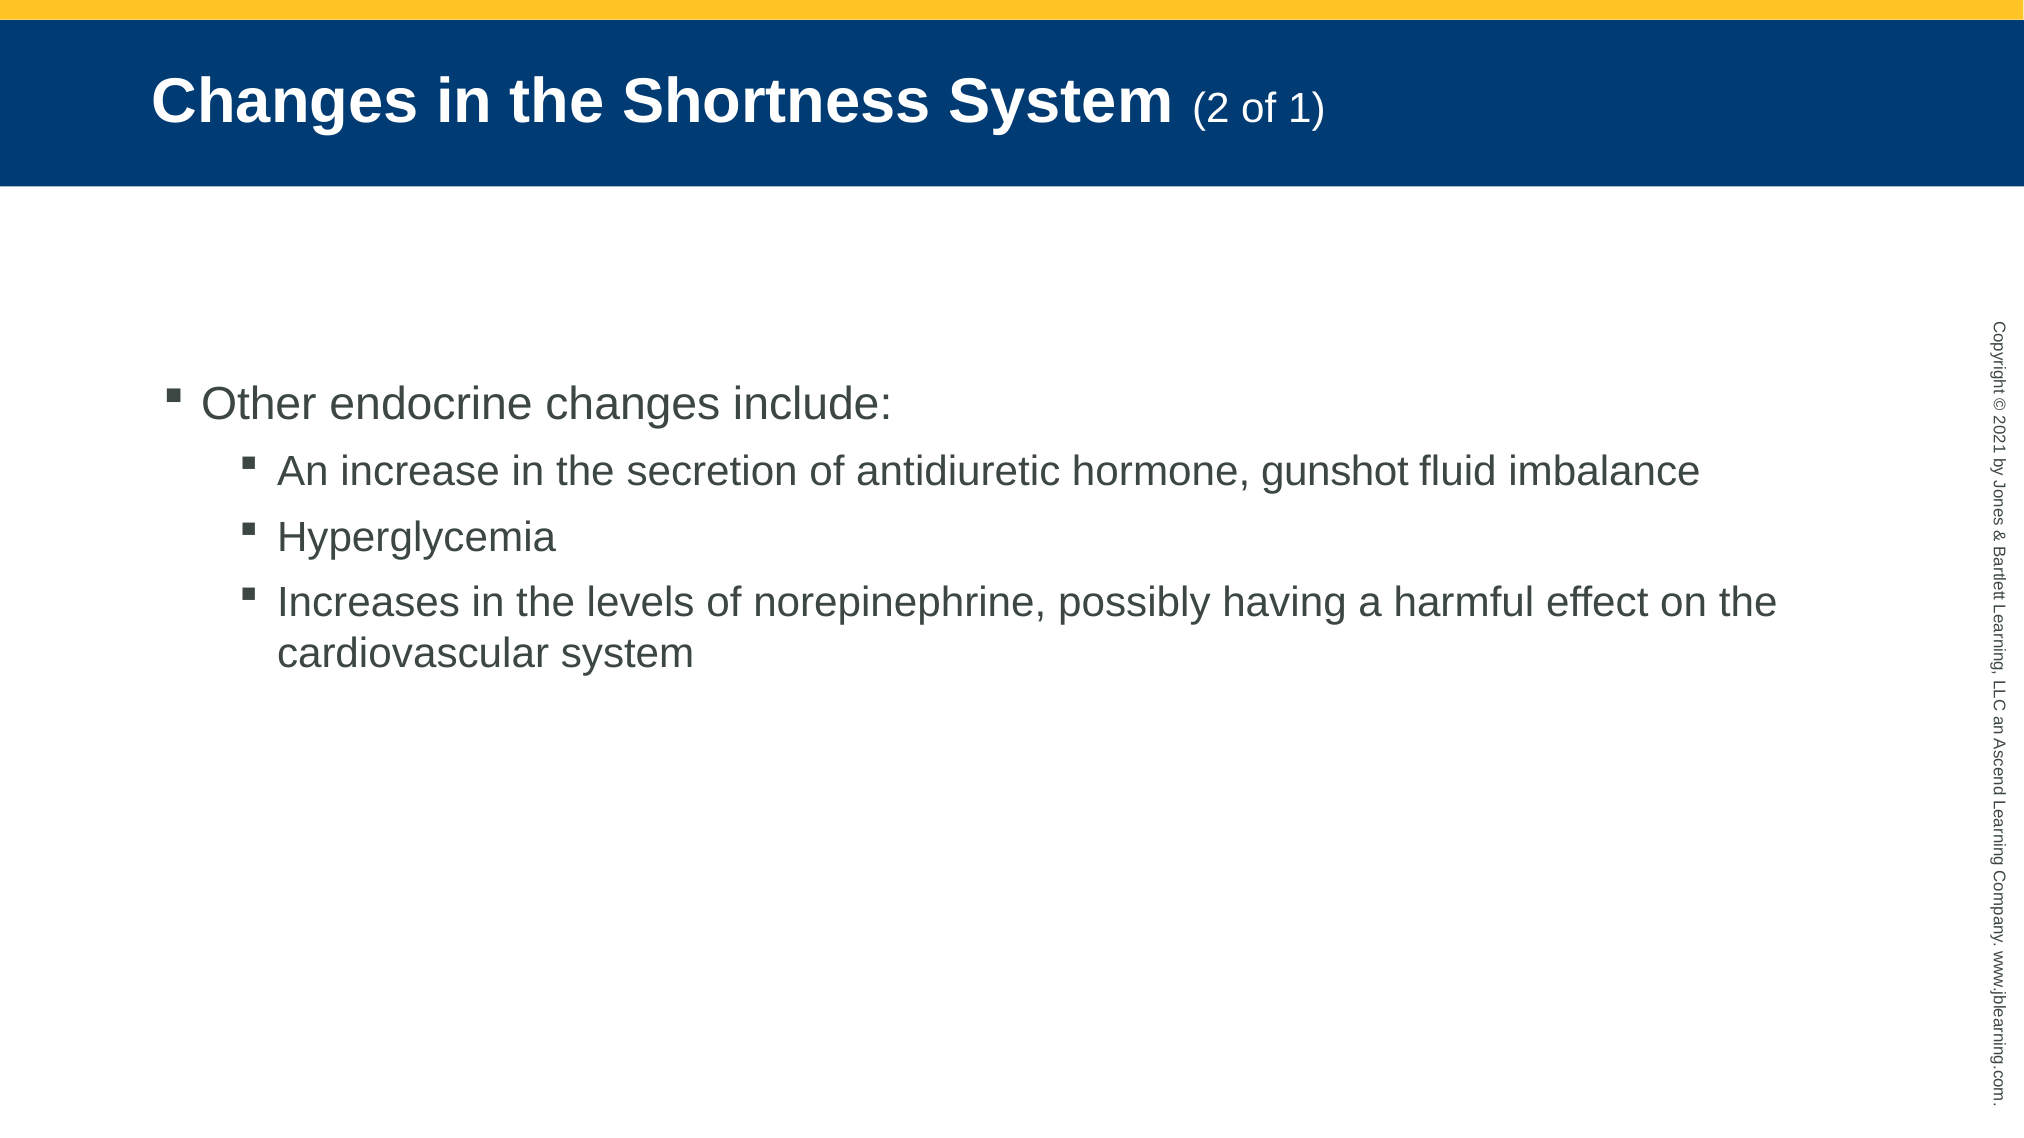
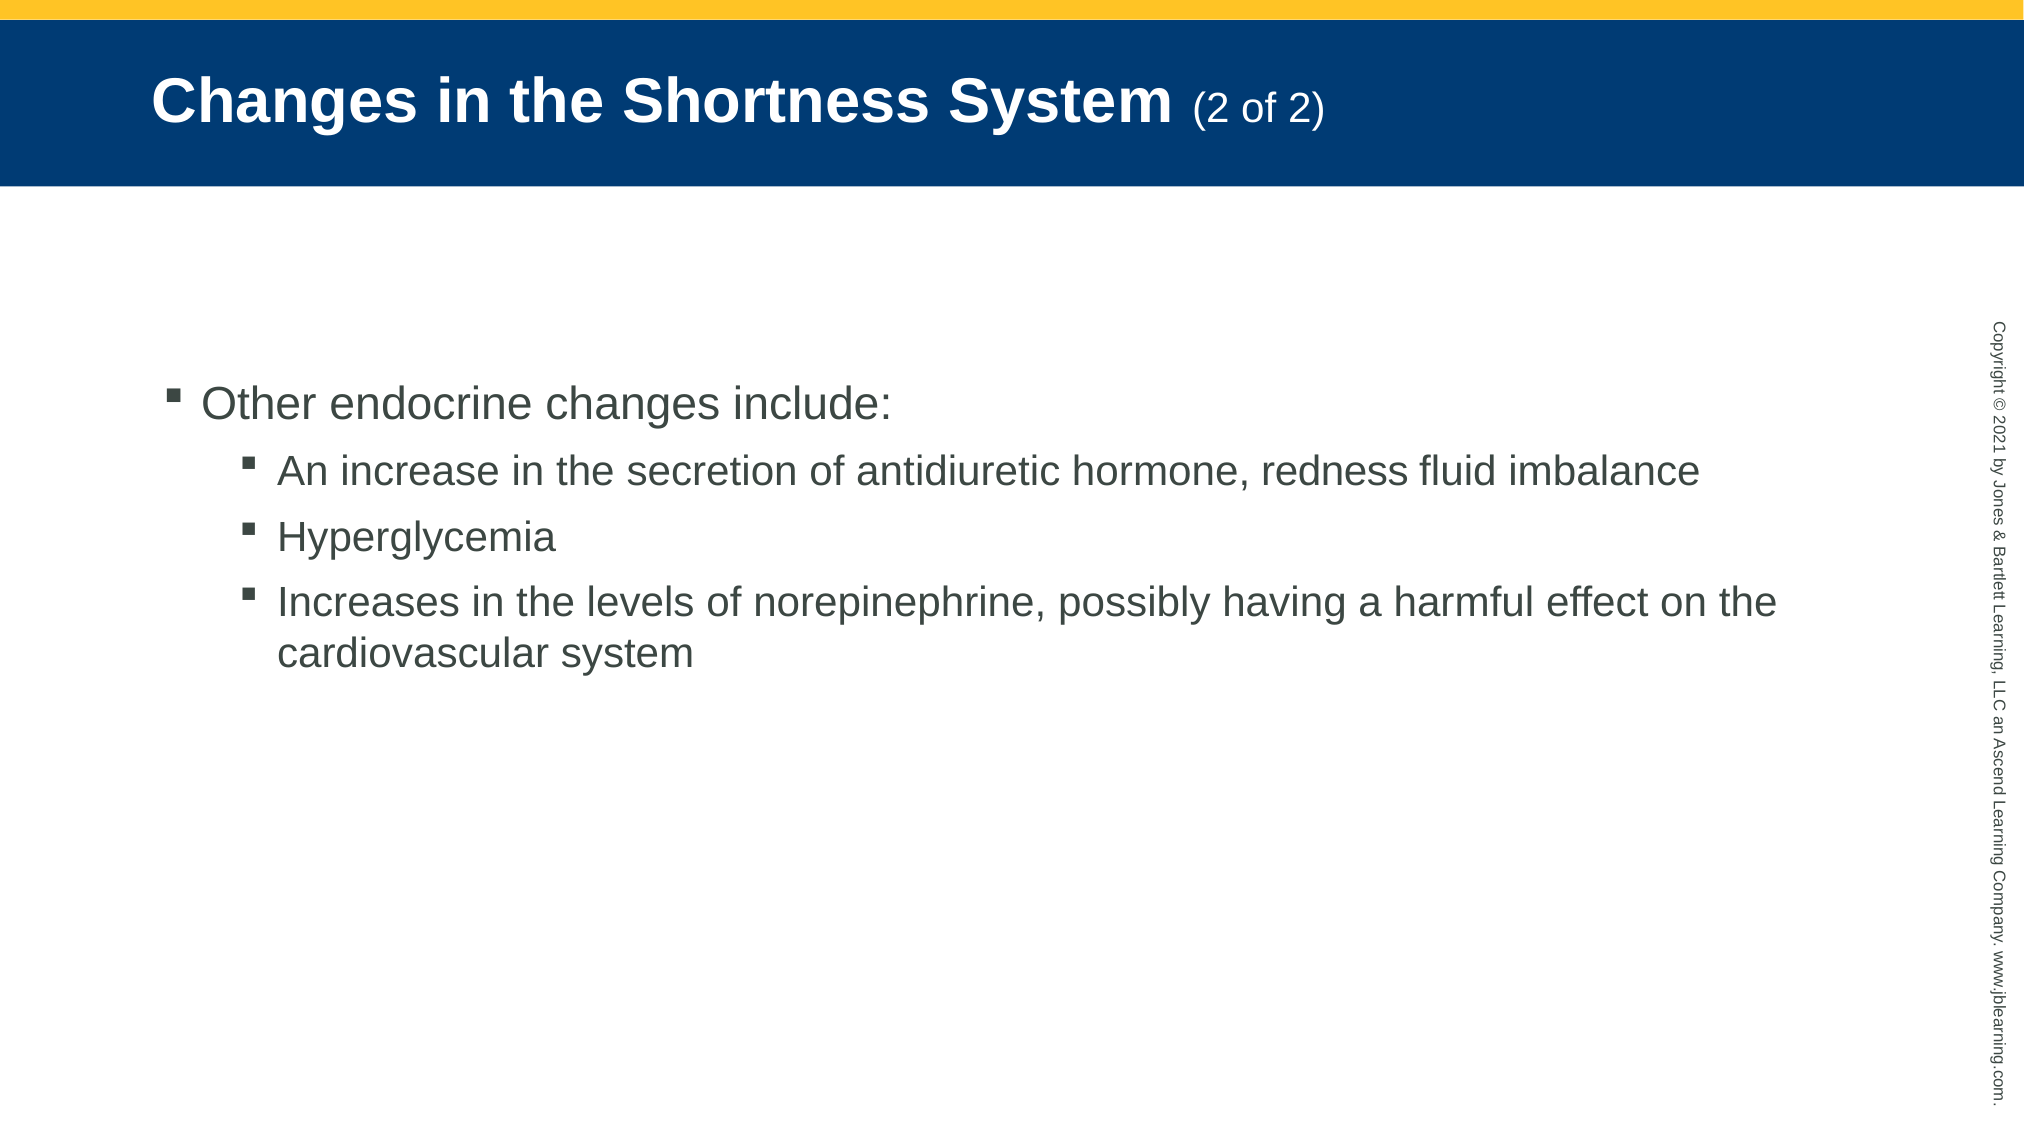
of 1: 1 -> 2 (1307, 109)
gunshot: gunshot -> redness (1335, 472)
